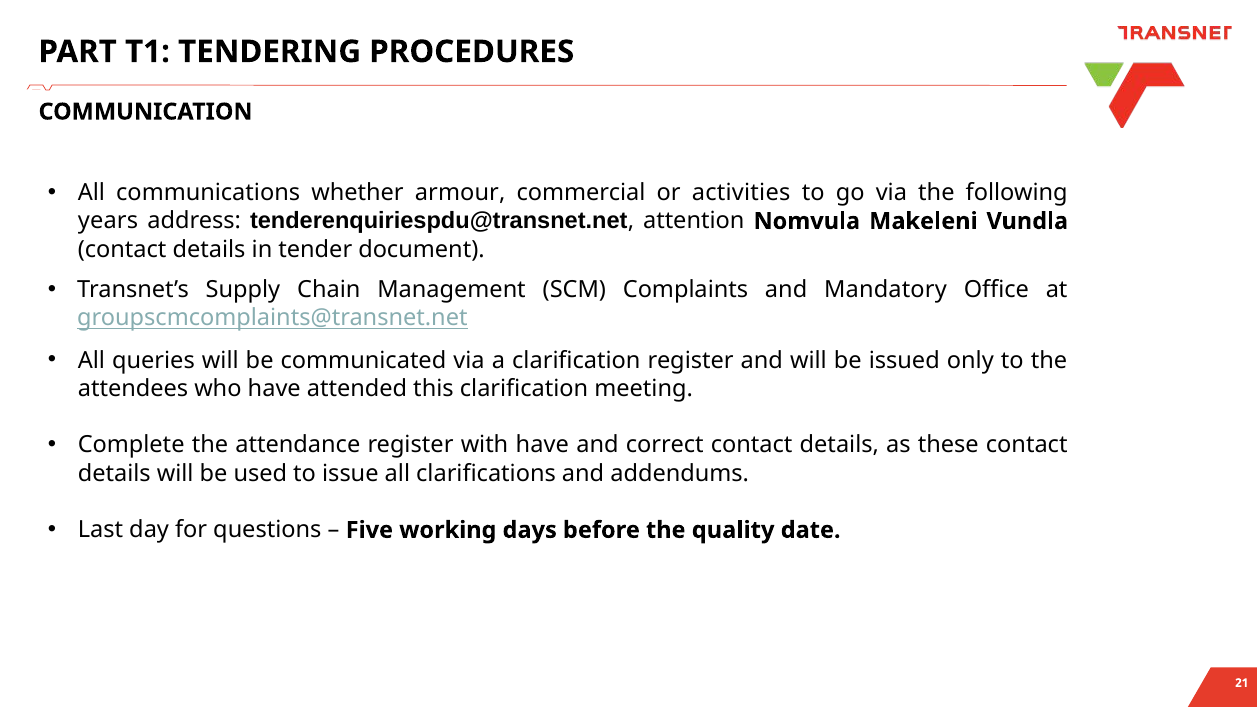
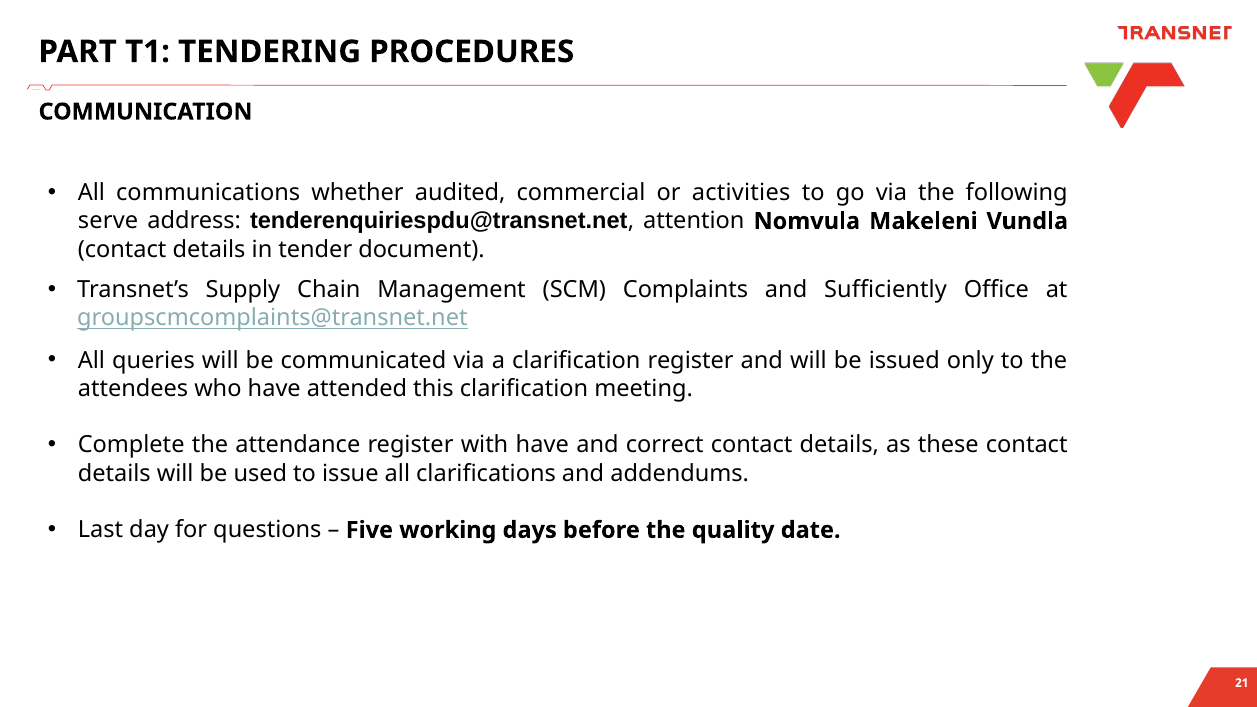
armour: armour -> audited (460, 193)
years: years -> serve (108, 221)
Mandatory: Mandatory -> Sufficiently (886, 290)
